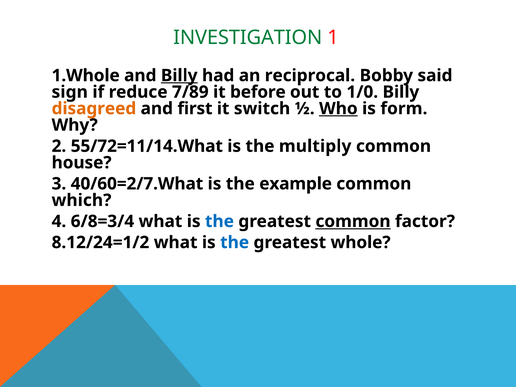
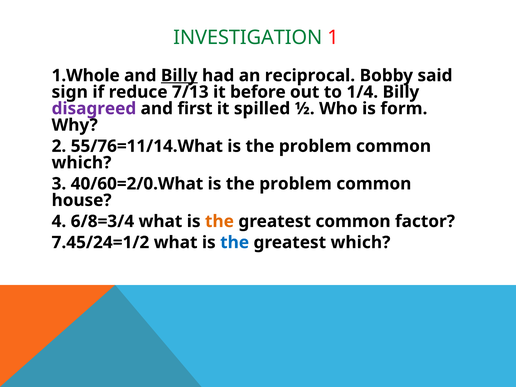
7/89: 7/89 -> 7/13 (190, 92)
1/0: 1/0 -> 1/4 (362, 92)
disagreed colour: orange -> purple (94, 109)
switch: switch -> spilled (262, 109)
Who underline: present -> none (338, 109)
55/72=11/14.What: 55/72=11/14.What -> 55/76=11/14.What (147, 146)
multiply: multiply -> problem (315, 146)
house: house -> which (81, 163)
40/60=2/7.What: 40/60=2/7.What -> 40/60=2/0.What (137, 184)
example: example -> problem (296, 184)
which: which -> house (82, 200)
the colour: blue -> orange (219, 221)
common underline: present -> none (353, 221)
8.12/24=1/2: 8.12/24=1/2 -> 7.45/24=1/2 (100, 242)
greatest whole: whole -> which (361, 242)
